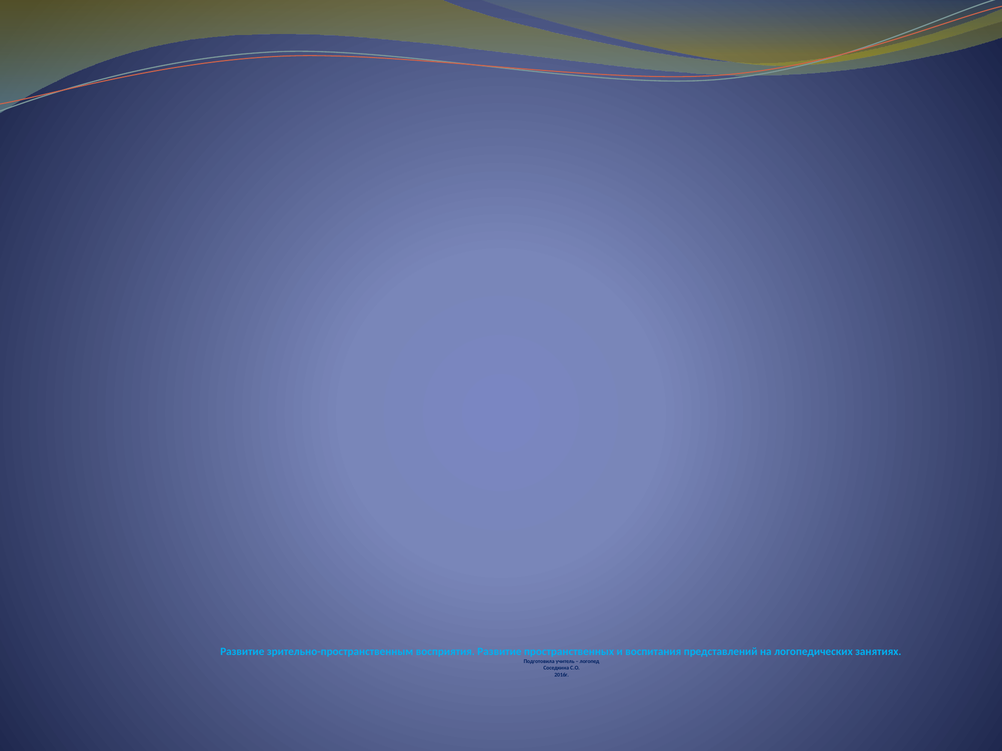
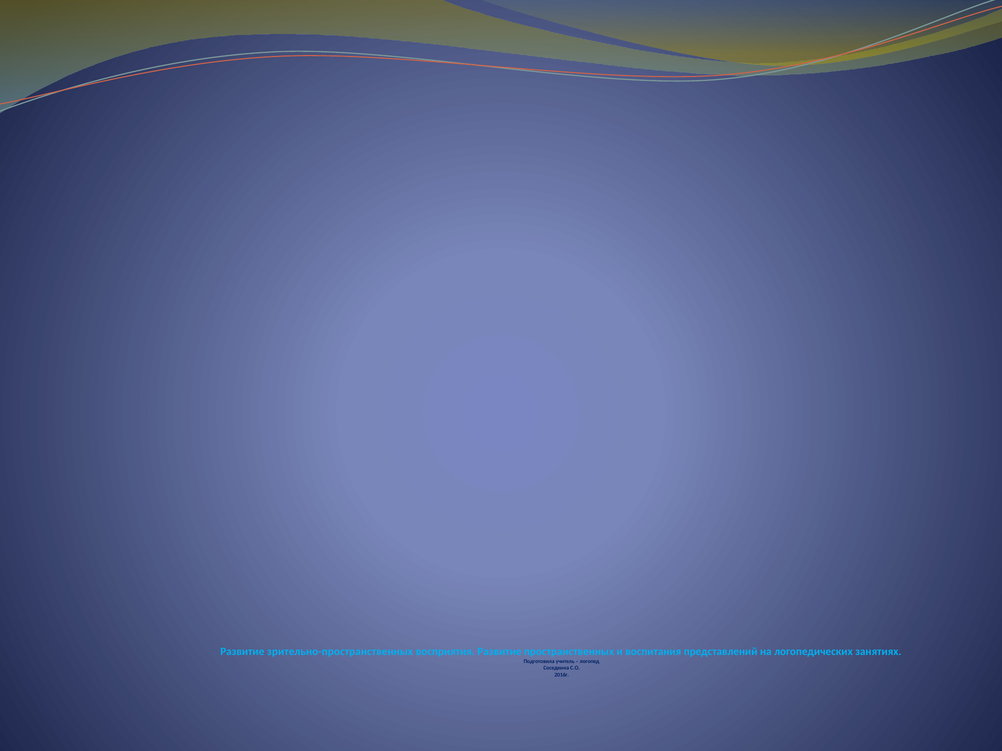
зрительно-пространственным: зрительно-пространственным -> зрительно-пространственных (340, 652)
